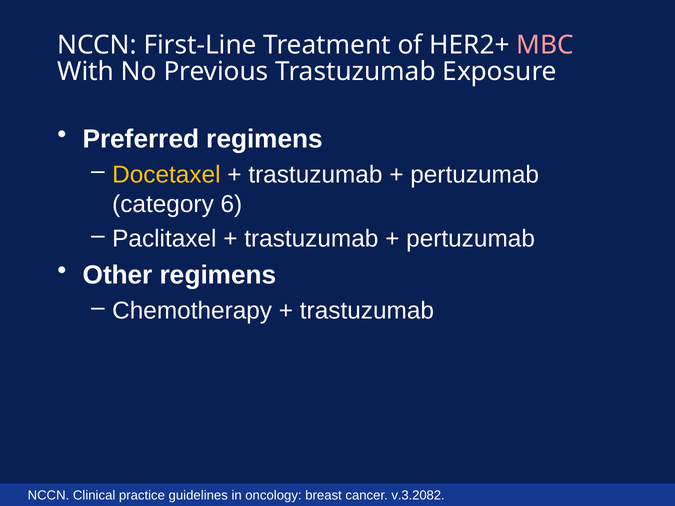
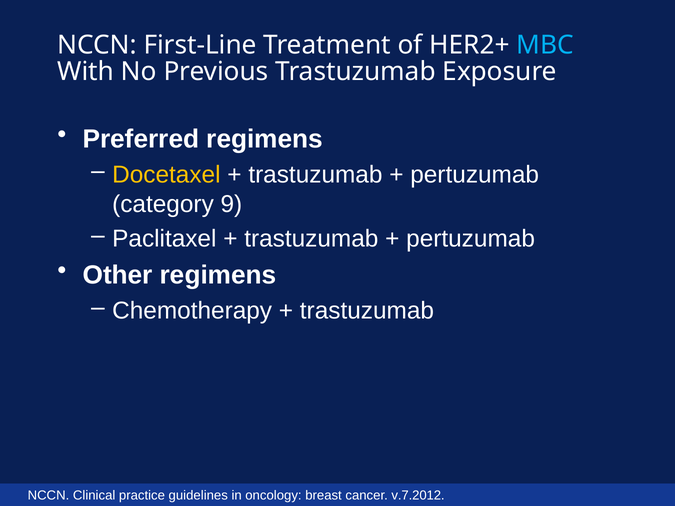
MBC colour: pink -> light blue (545, 45)
6: 6 -> 9 (231, 204)
v.3.2082: v.3.2082 -> v.7.2012 (418, 496)
